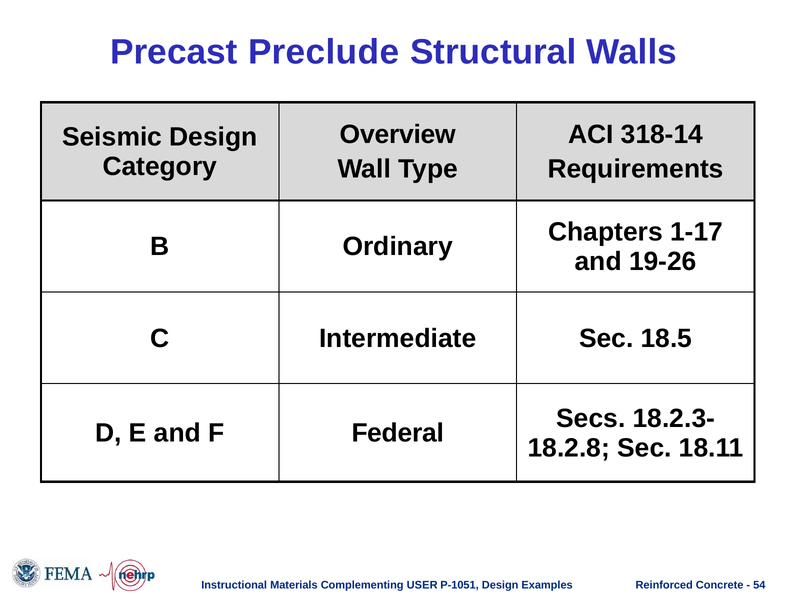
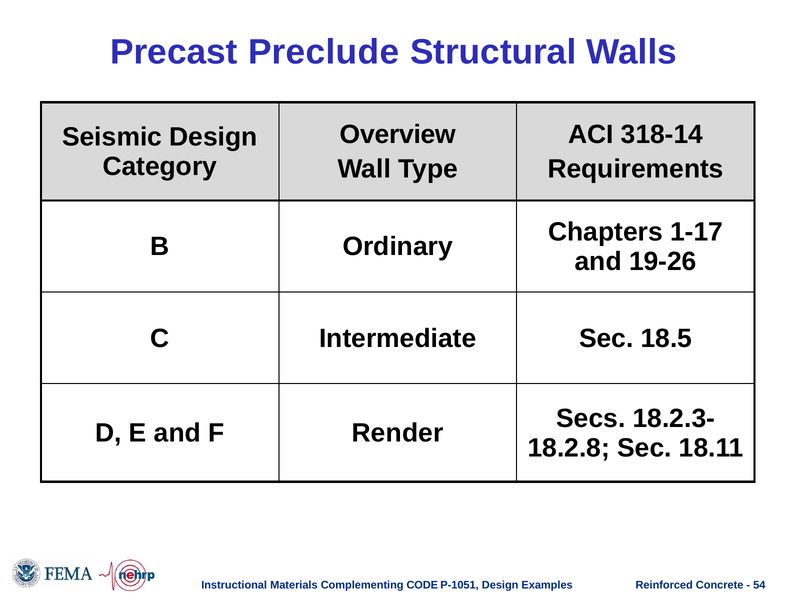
Federal: Federal -> Render (398, 433)
USER: USER -> CODE (422, 585)
